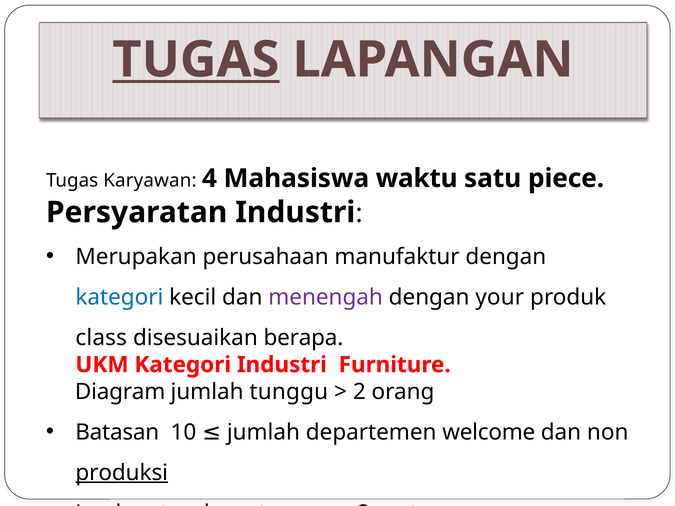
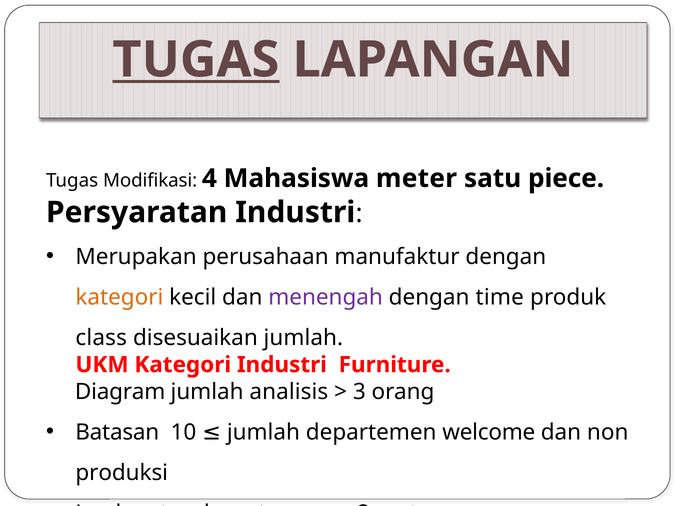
Karyawan: Karyawan -> Modifikasi (150, 181)
Mahasiswa waktu: waktu -> meter (416, 178)
kategori colour: blue -> orange (119, 297)
your: your -> time (500, 297)
disesuaikan berapa: berapa -> jumlah (303, 338)
tunggu: tunggu -> analisis (289, 392)
2: 2 -> 3 (359, 392)
produksi underline: present -> none (122, 473)
